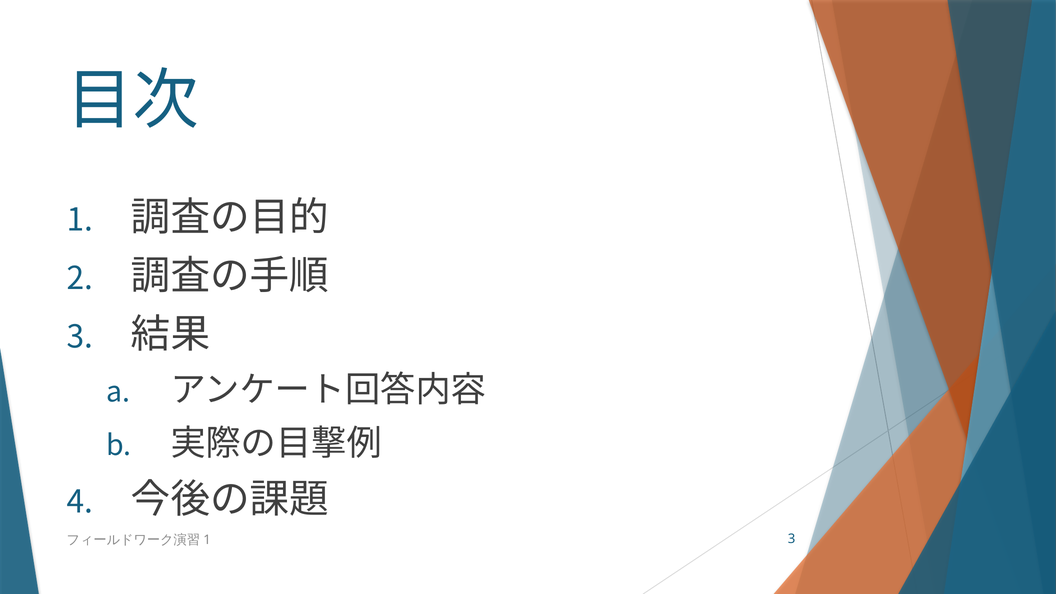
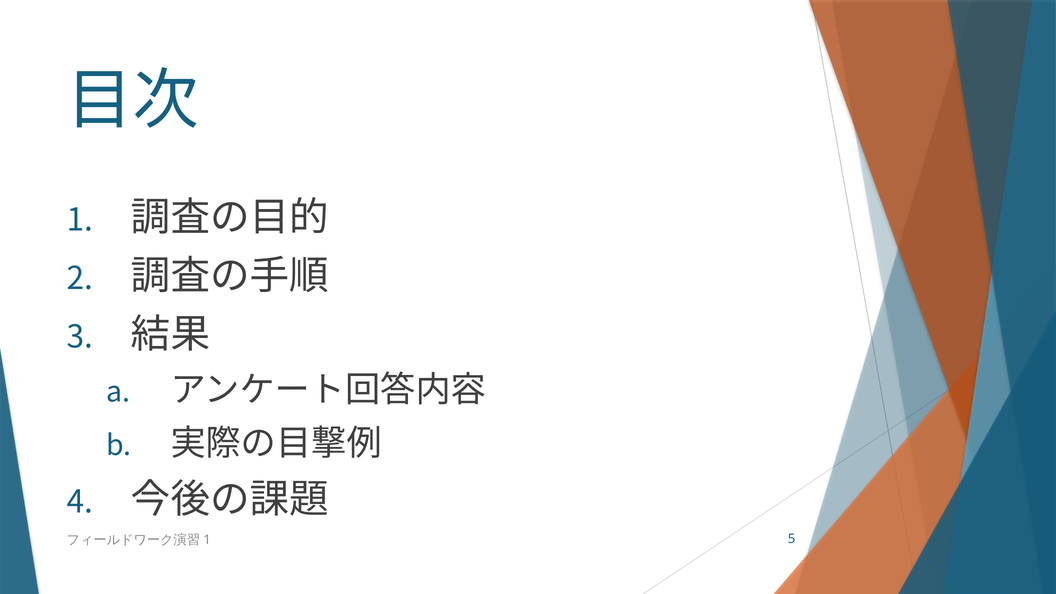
3: 3 -> 5 (792, 539)
